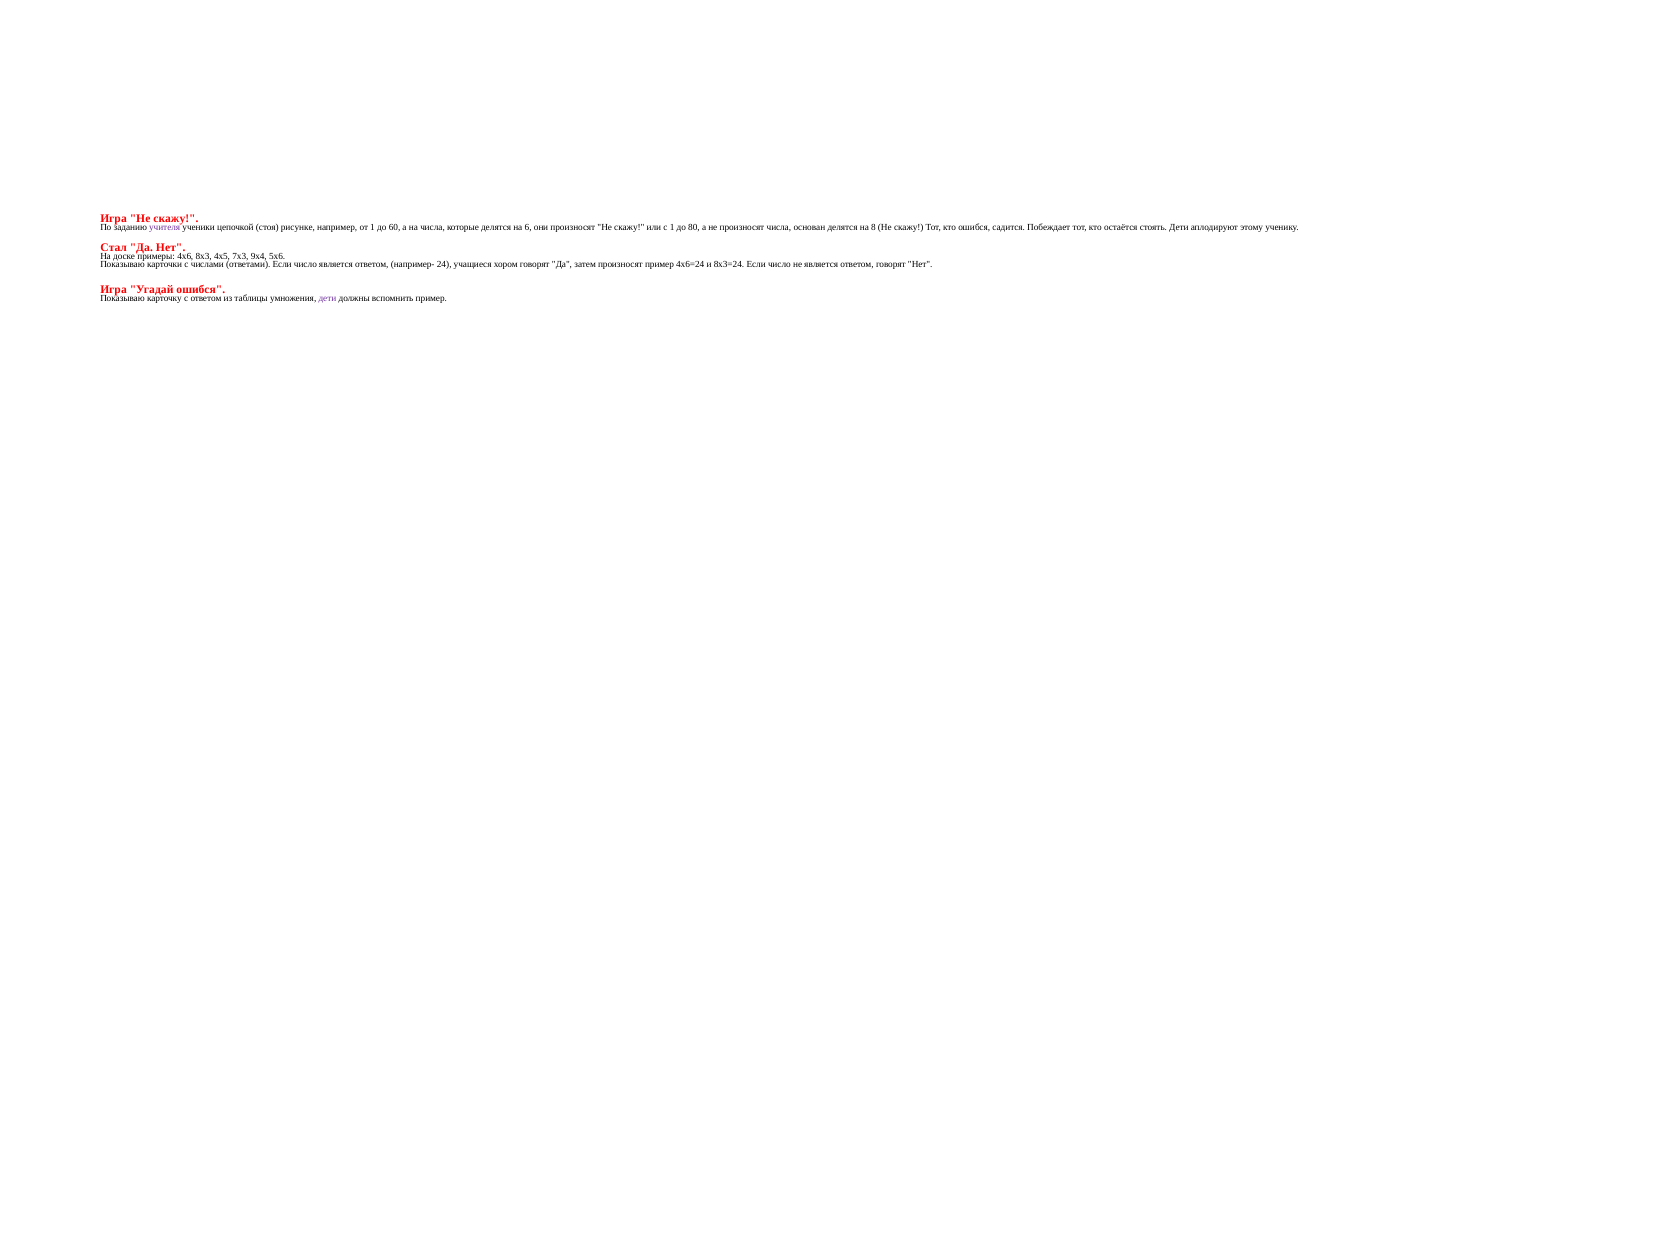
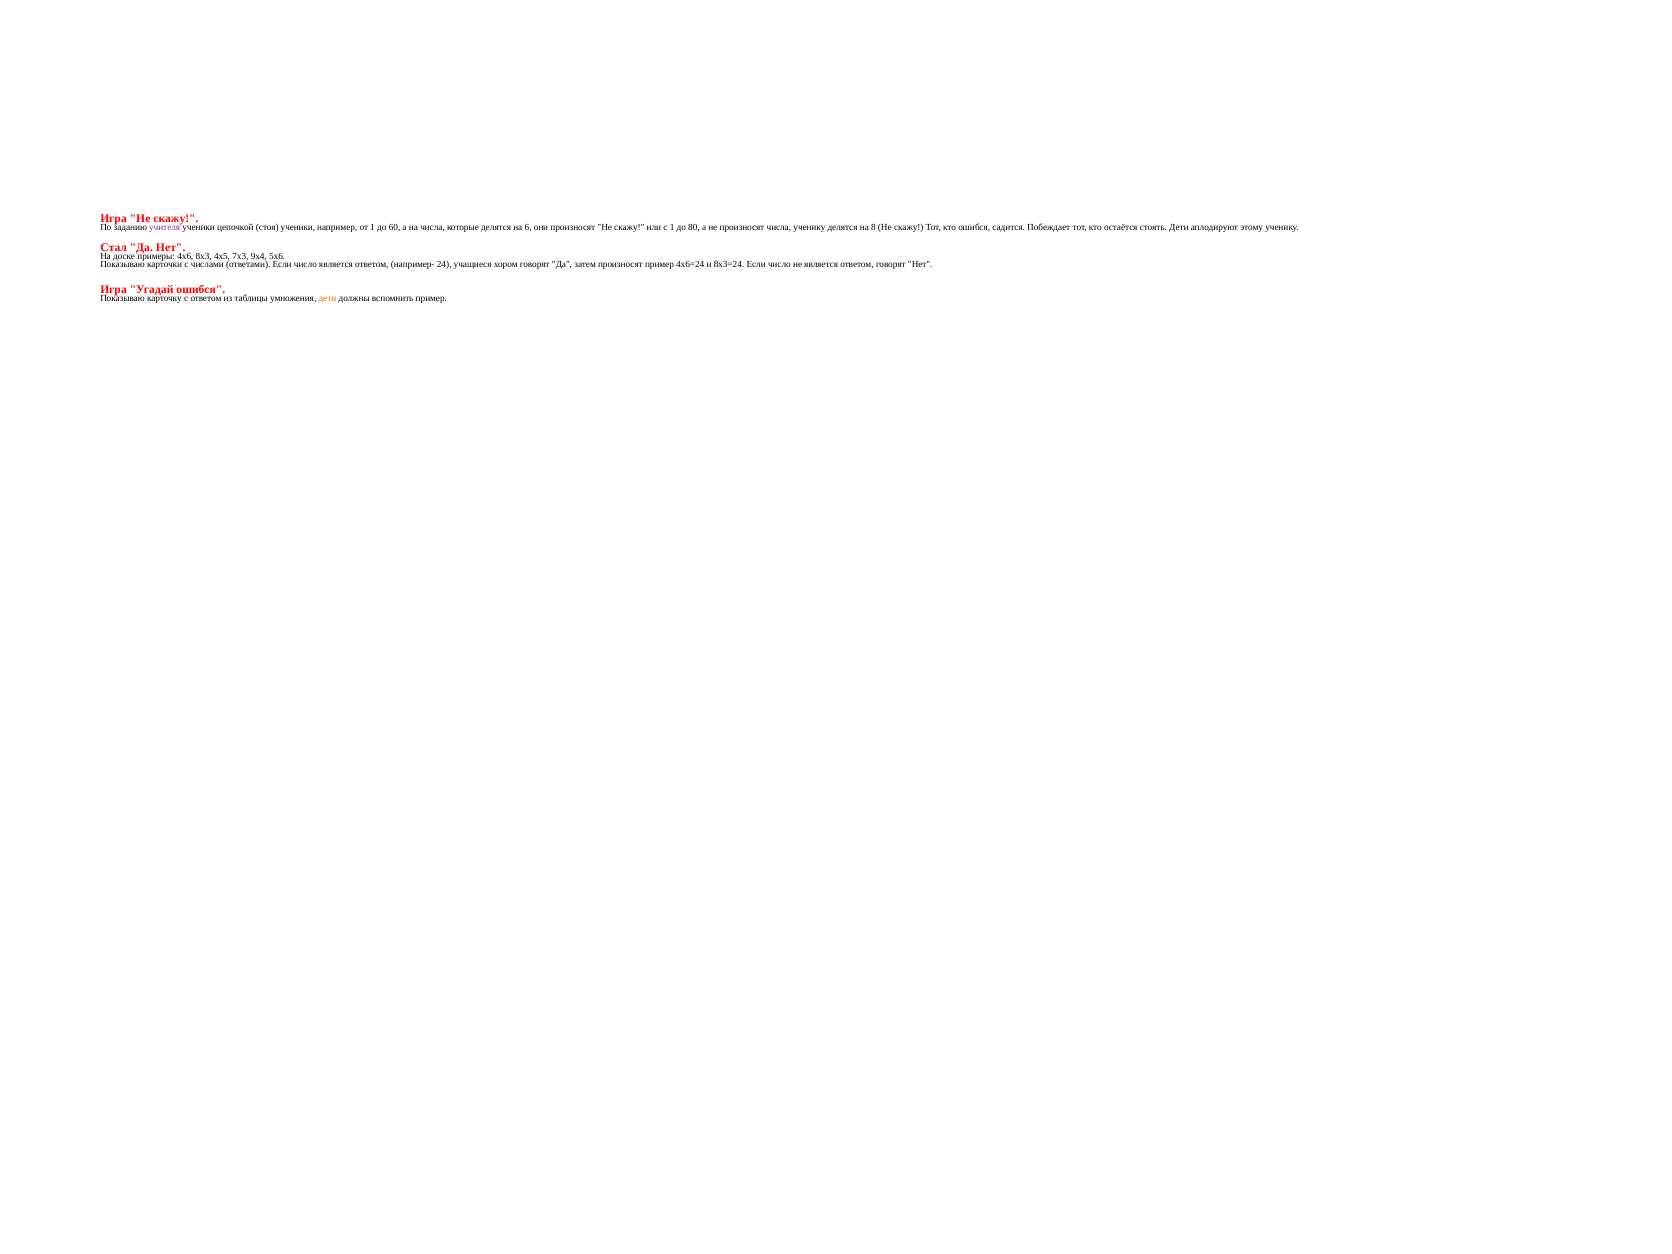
стоя рисунке: рисунке -> ученики (298, 228)
числа основан: основан -> ученику (809, 228)
дети colour: purple -> orange (327, 299)
